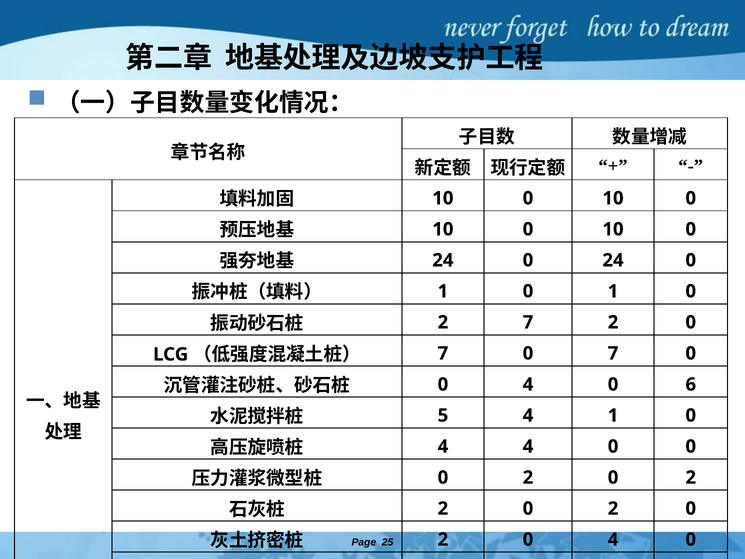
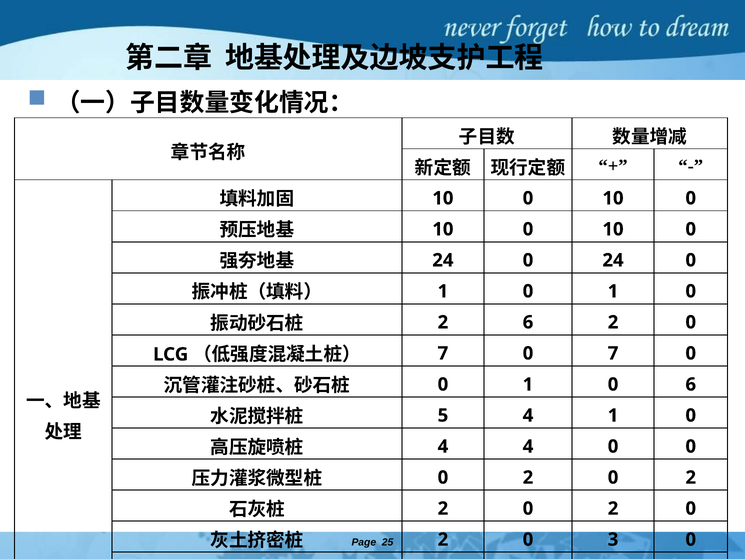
2 7: 7 -> 6 (528, 322)
4: 4 -> 1 (528, 384)
2 0 4: 4 -> 3 (613, 539)
